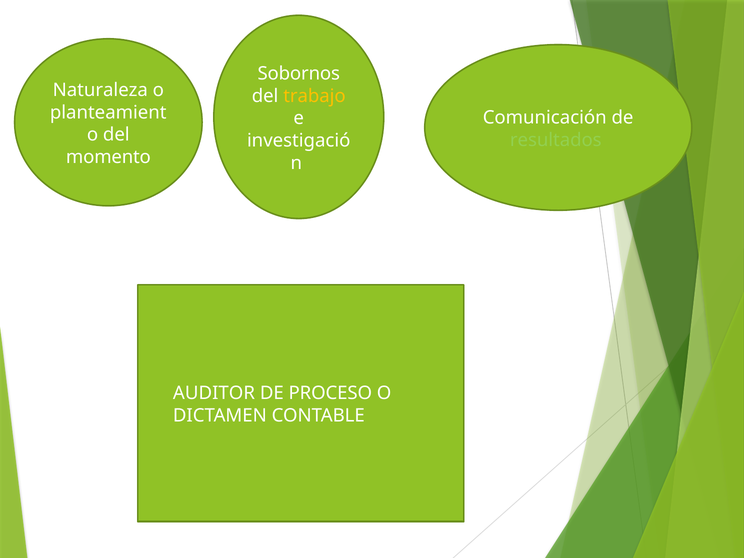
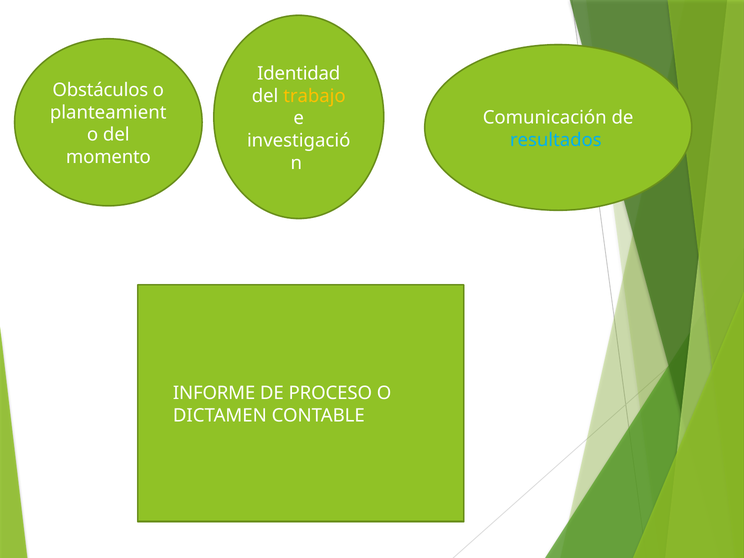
Sobornos: Sobornos -> Identidad (299, 74)
Naturaleza: Naturaleza -> Obstáculos (100, 90)
resultados colour: light green -> light blue (556, 140)
AUDITOR: AUDITOR -> INFORME (214, 393)
